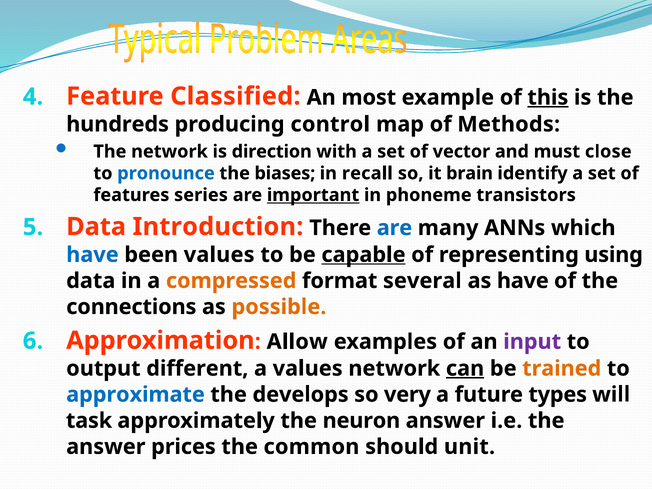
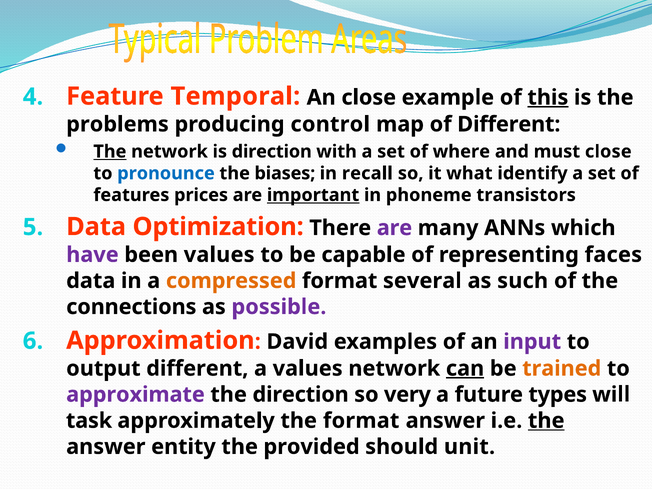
Classified: Classified -> Temporal (235, 96)
An most: most -> close (369, 97)
hundreds: hundreds -> problems (117, 124)
of Methods: Methods -> Different (509, 124)
The underline: none -> present (110, 152)
vector: vector -> where (461, 152)
brain: brain -> what (469, 173)
series: series -> prices (201, 195)
Introduction: Introduction -> Optimization (218, 227)
are colour: blue -> purple (394, 228)
have colour: blue -> purple (92, 255)
capable underline: present -> none (363, 255)
using: using -> faces (613, 255)
as have: have -> such (523, 281)
possible colour: orange -> purple (279, 307)
Allow: Allow -> David (297, 342)
approximate colour: blue -> purple (135, 395)
the develops: develops -> direction (301, 395)
the neuron: neuron -> format (361, 421)
the underline: none -> present (546, 421)
prices: prices -> entity (183, 447)
common: common -> provided (312, 447)
